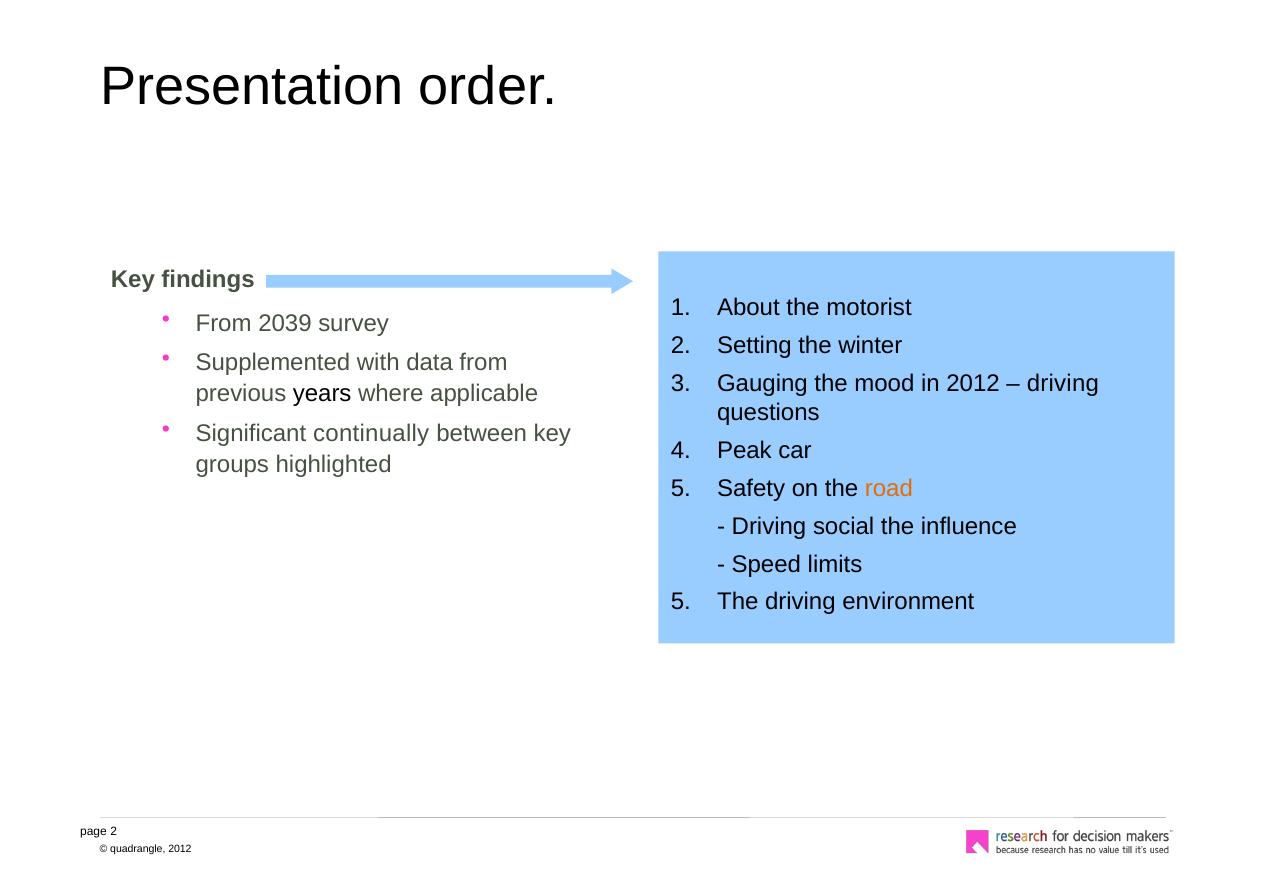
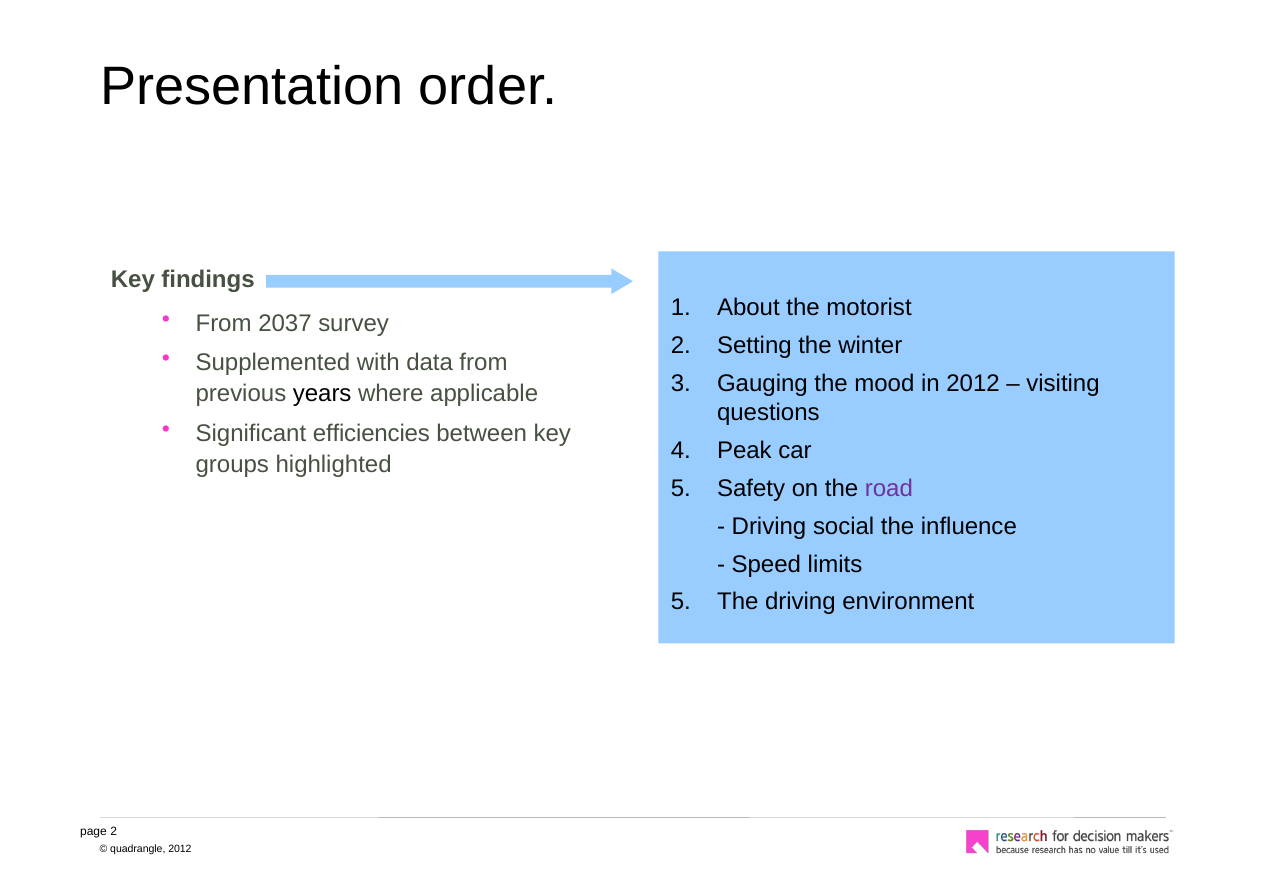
2039: 2039 -> 2037 (285, 324)
driving: driving -> visiting (1063, 384)
continually: continually -> efficiencies (371, 433)
road colour: orange -> purple (889, 489)
